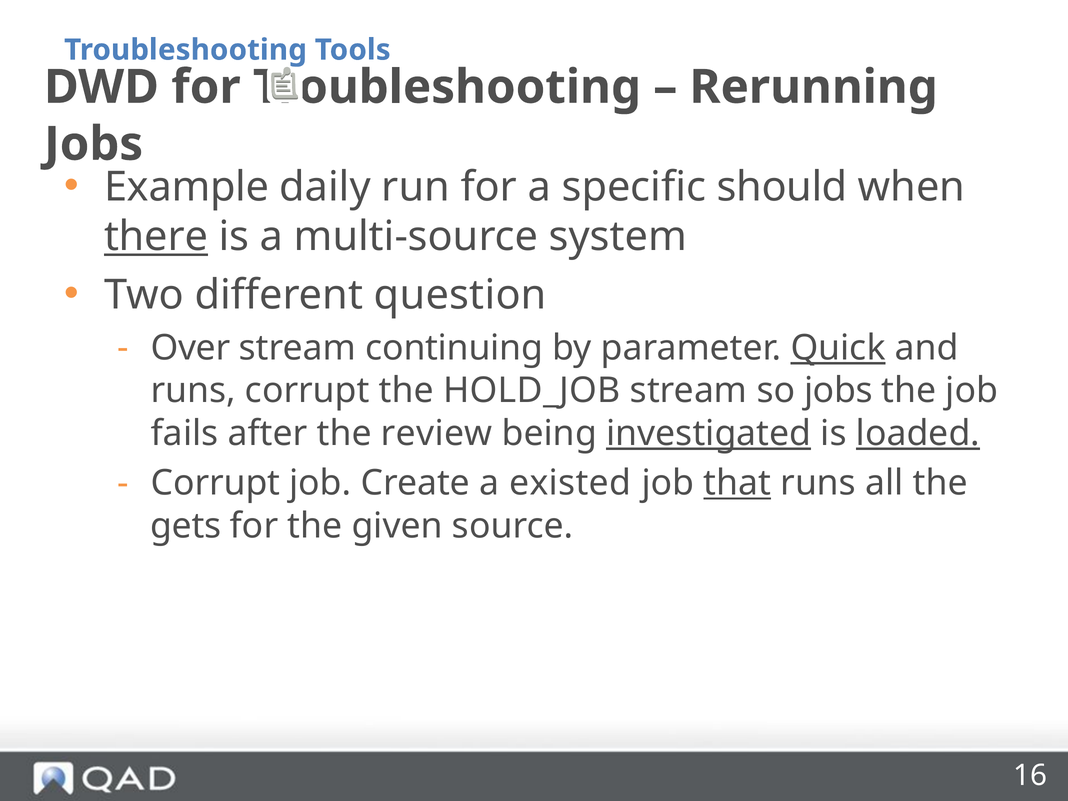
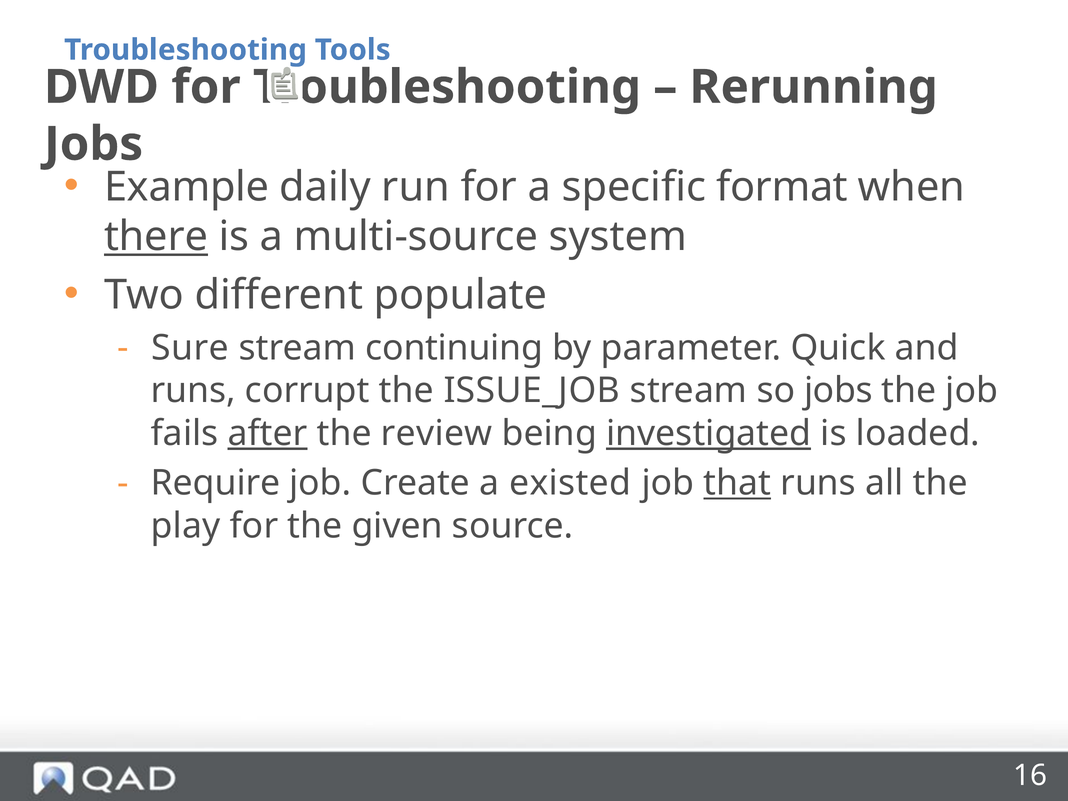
should: should -> format (782, 187)
question: question -> populate (460, 295)
Over: Over -> Sure (190, 348)
Quick underline: present -> none (838, 348)
HOLD_JOB: HOLD_JOB -> ISSUE_JOB (532, 391)
after underline: none -> present (268, 433)
loaded underline: present -> none (918, 433)
Corrupt: Corrupt -> Require (216, 483)
gets: gets -> play (186, 526)
